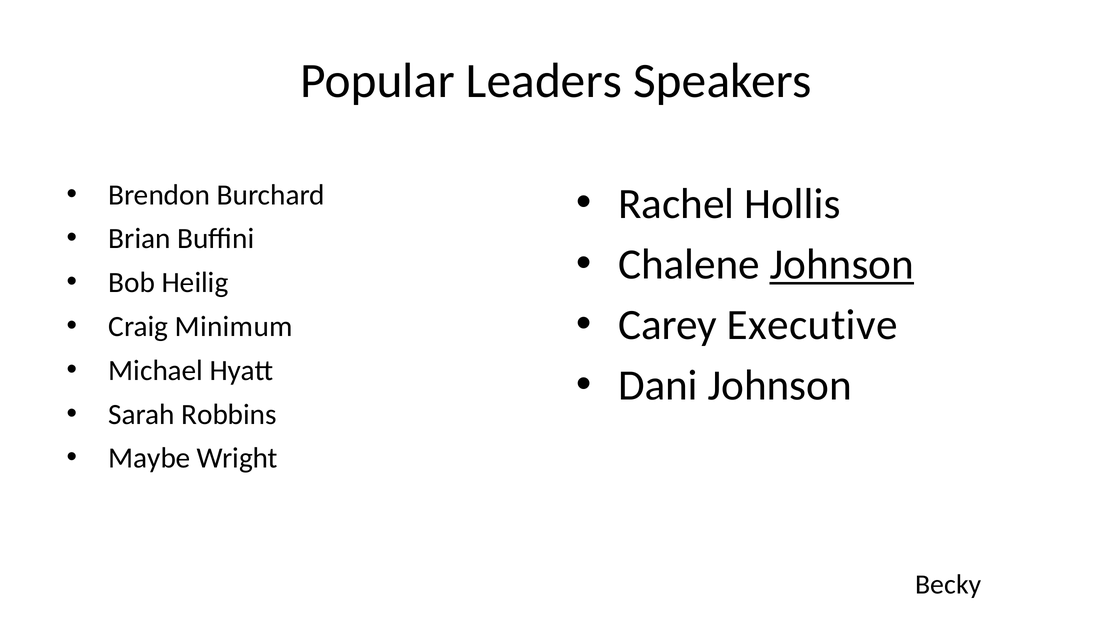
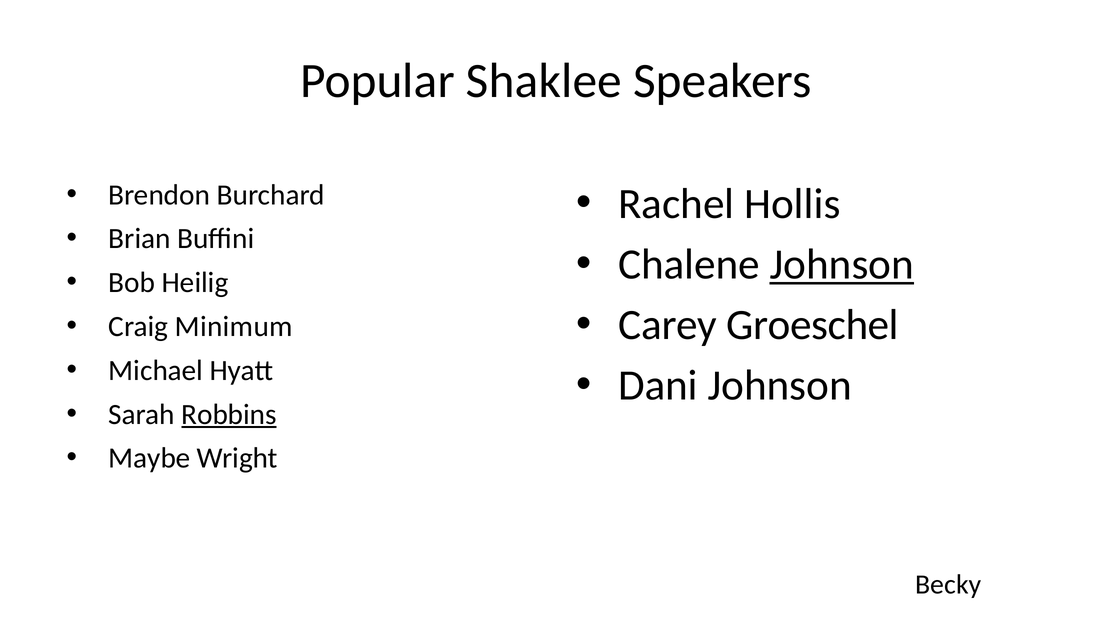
Leaders: Leaders -> Shaklee (544, 81)
Executive: Executive -> Groeschel (813, 325)
Robbins underline: none -> present (229, 414)
